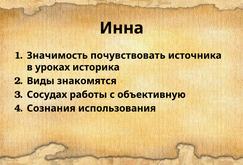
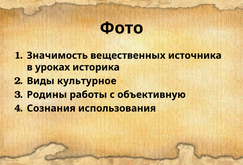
Инна: Инна -> Фото (122, 28)
почувствовать: почувствовать -> вещественных (128, 56)
знакомятся: знакомятся -> культурное (87, 81)
Сосудах: Сосудах -> Родины (47, 95)
